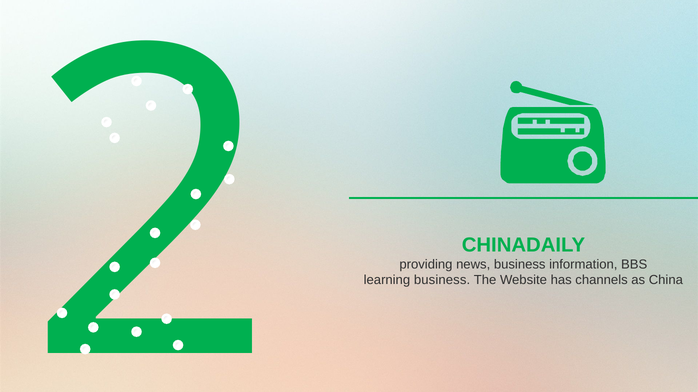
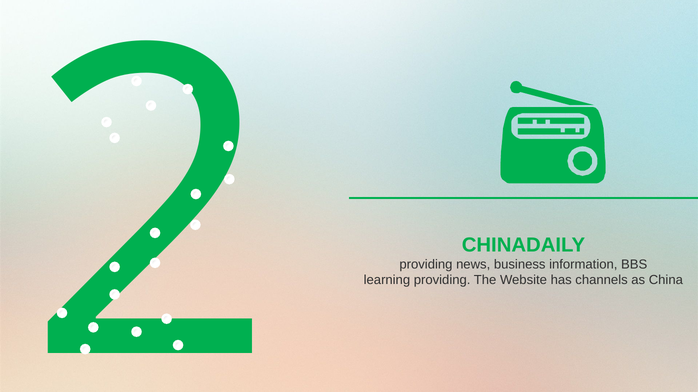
learning business: business -> providing (442, 280)
